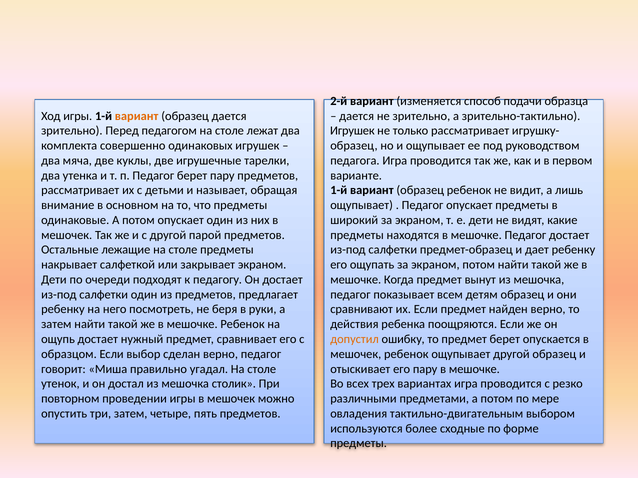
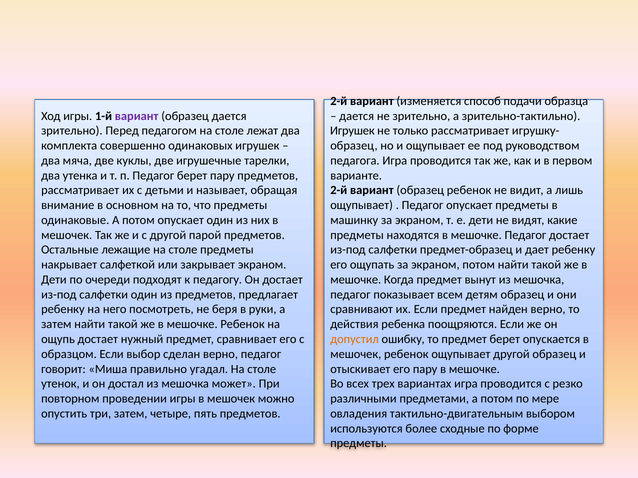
вариант colour: orange -> purple (137, 116)
1-й: 1-й -> 2-й (339, 191)
широкий: широкий -> машинку (354, 220)
столик: столик -> может (234, 384)
